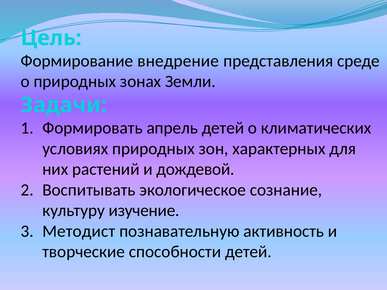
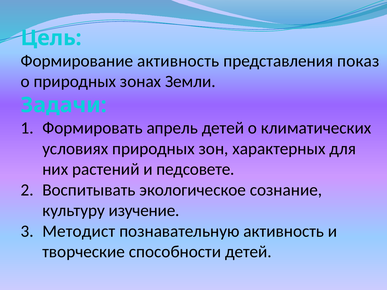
Формирование внедрение: внедрение -> активность (178, 61)
среде: среде -> показ (358, 61)
дождевой: дождевой -> педсовете (195, 169)
